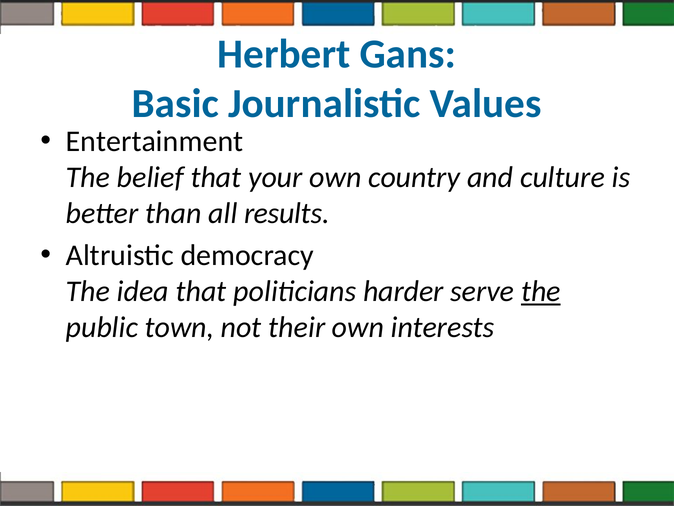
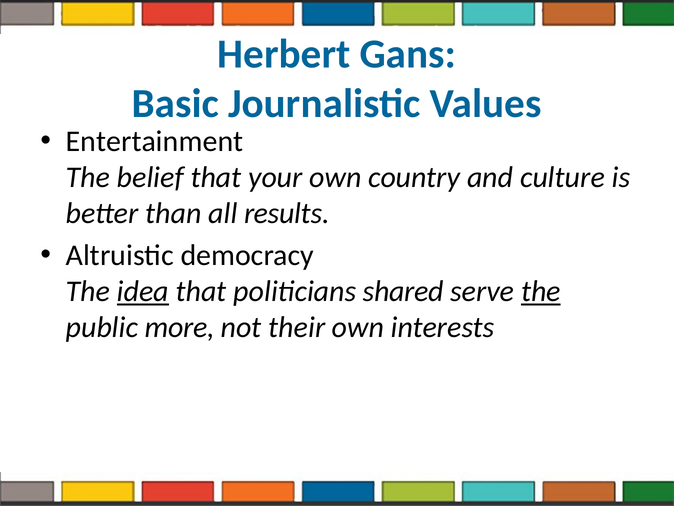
idea underline: none -> present (143, 291)
harder: harder -> shared (403, 291)
town: town -> more (180, 327)
